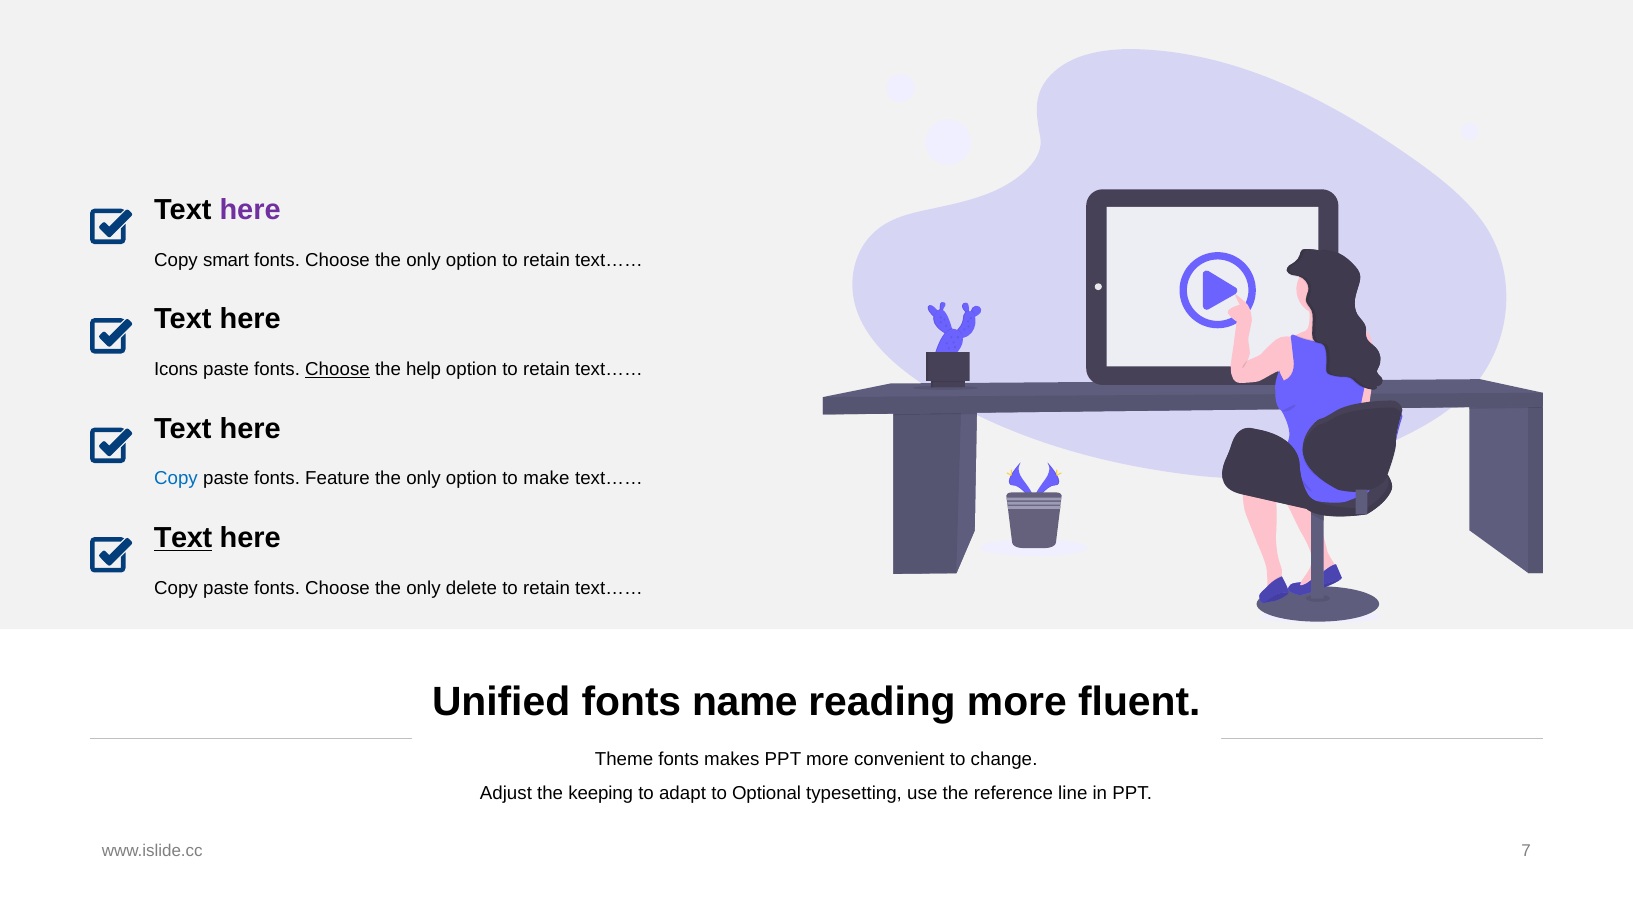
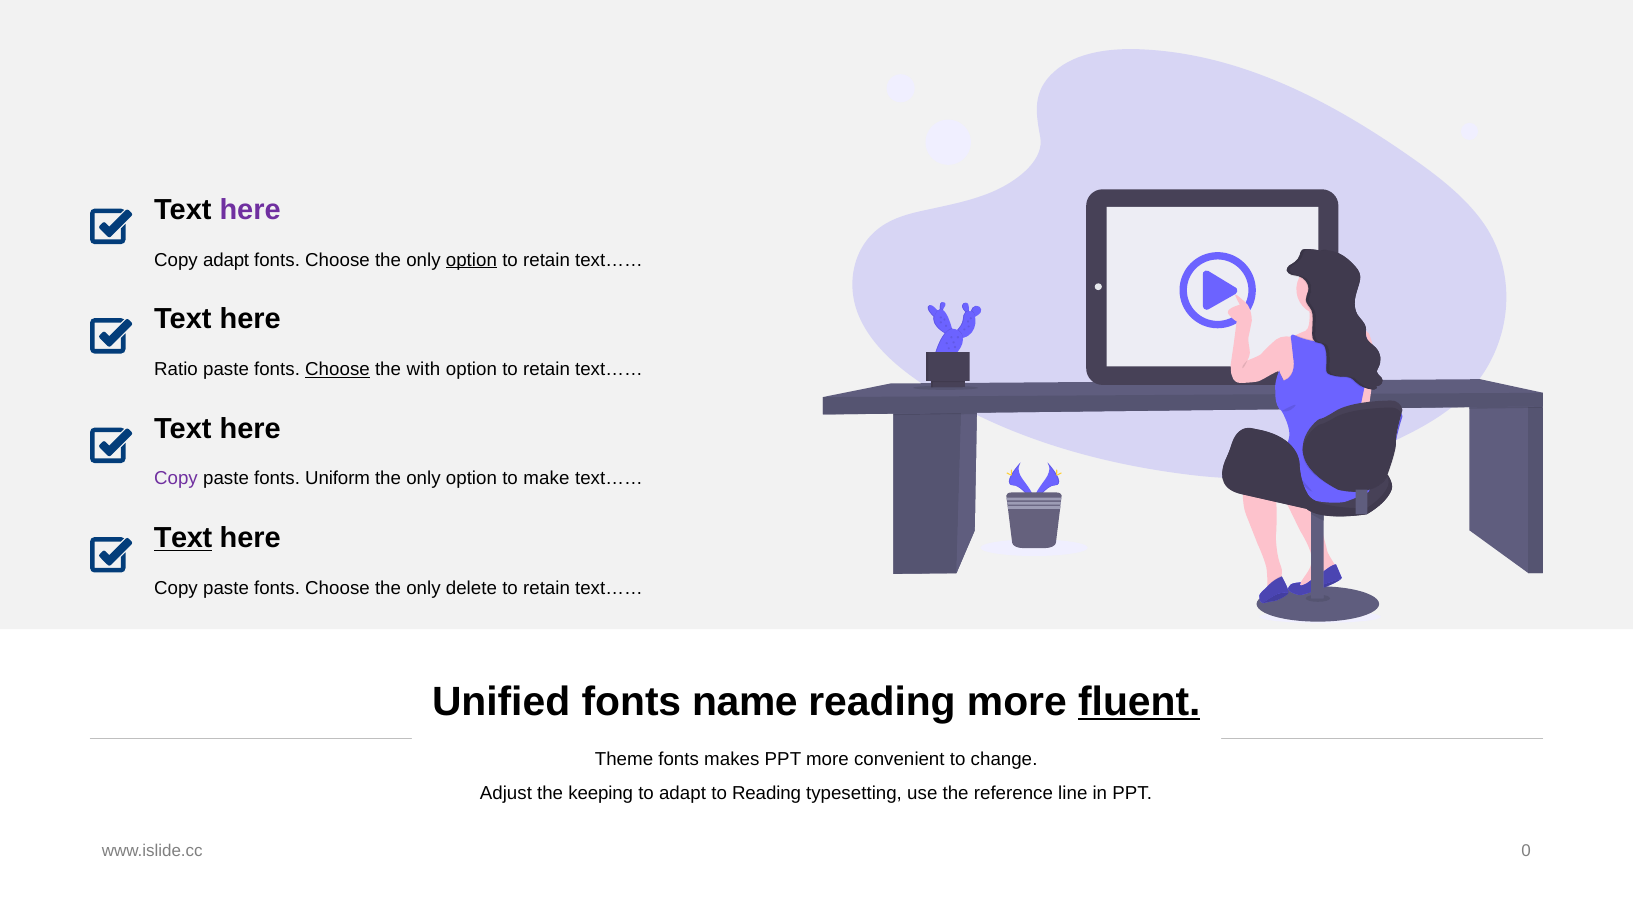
Copy smart: smart -> adapt (226, 260)
option underline: none -> present (471, 260)
Icons: Icons -> Ratio (176, 369)
help: help -> with (423, 369)
Copy colour: blue -> purple (176, 479)
Feature: Feature -> Uniform (338, 479)
fluent underline: none -> present (1139, 701)
to Optional: Optional -> Reading (767, 793)
7: 7 -> 0 (1526, 851)
